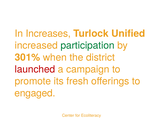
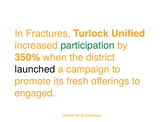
Increases: Increases -> Fractures (48, 34)
301%: 301% -> 350% (27, 57)
launched colour: red -> black (35, 69)
